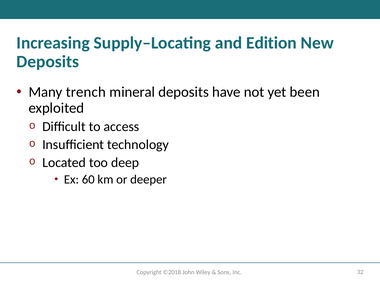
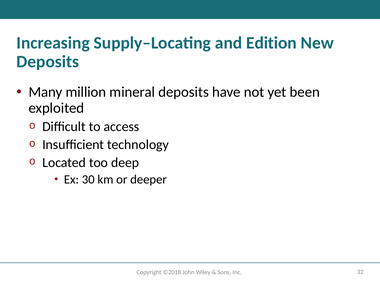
trench: trench -> million (86, 92)
60: 60 -> 30 (88, 179)
